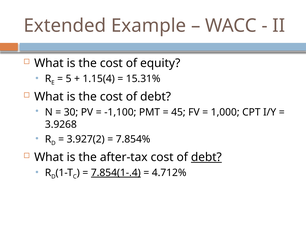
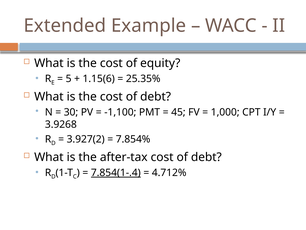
1.15(4: 1.15(4 -> 1.15(6 (99, 79)
15.31%: 15.31% -> 25.35% (143, 79)
debt underline: present -> none (206, 157)
